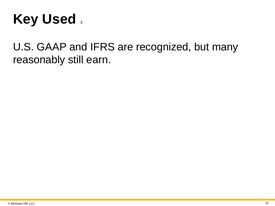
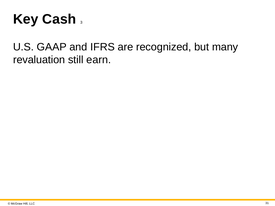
Used: Used -> Cash (59, 19)
reasonably: reasonably -> revaluation (39, 60)
